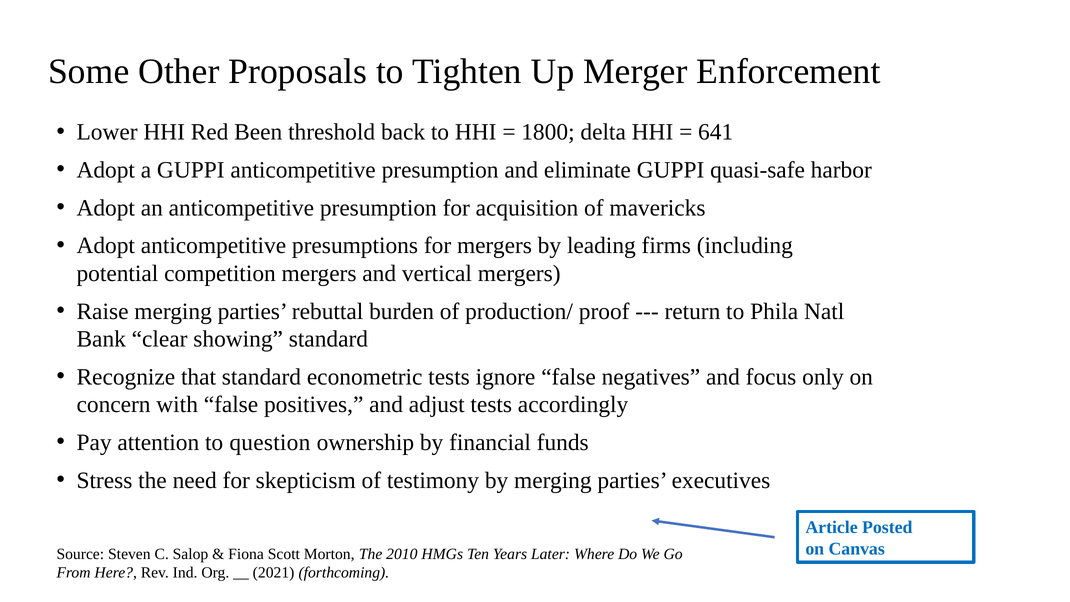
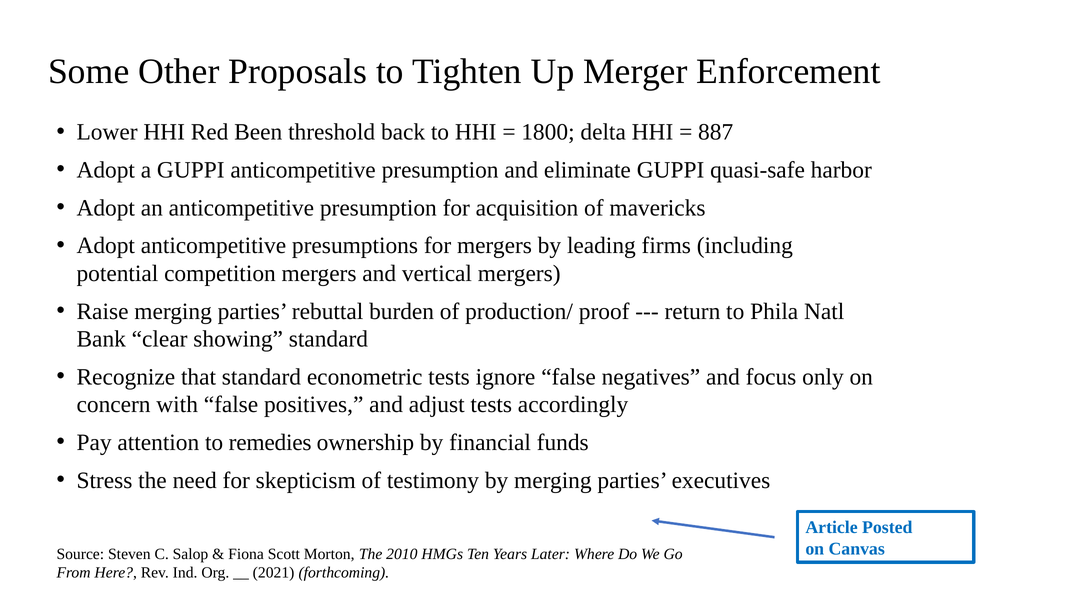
641: 641 -> 887 (716, 132)
question: question -> remedies (270, 442)
